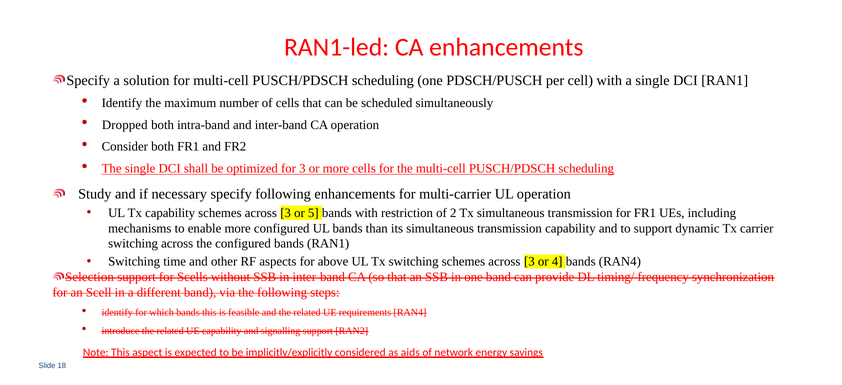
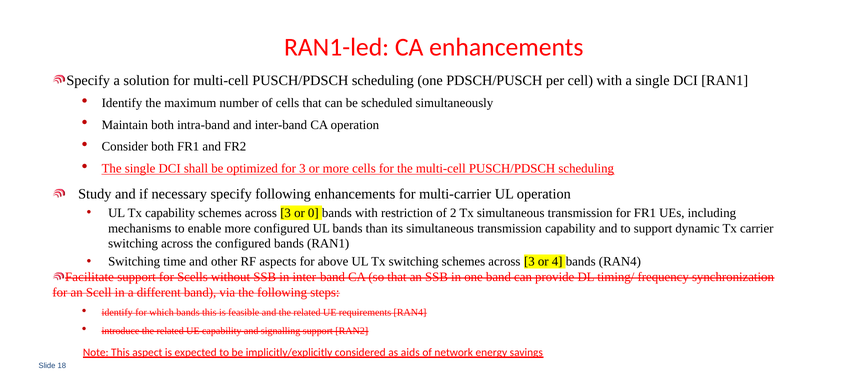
Dropped: Dropped -> Maintain (125, 125)
5: 5 -> 0 (313, 213)
Selection: Selection -> Facilitate (90, 277)
